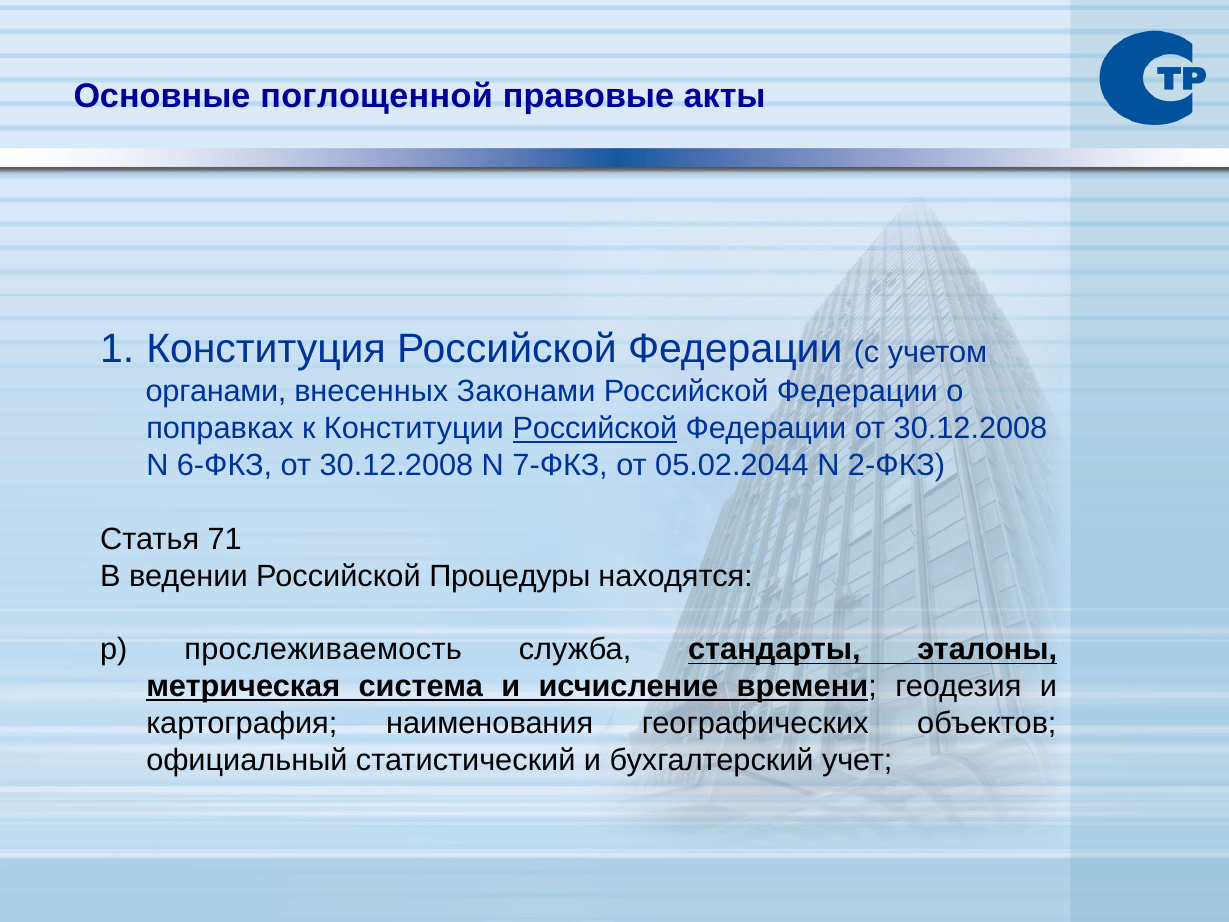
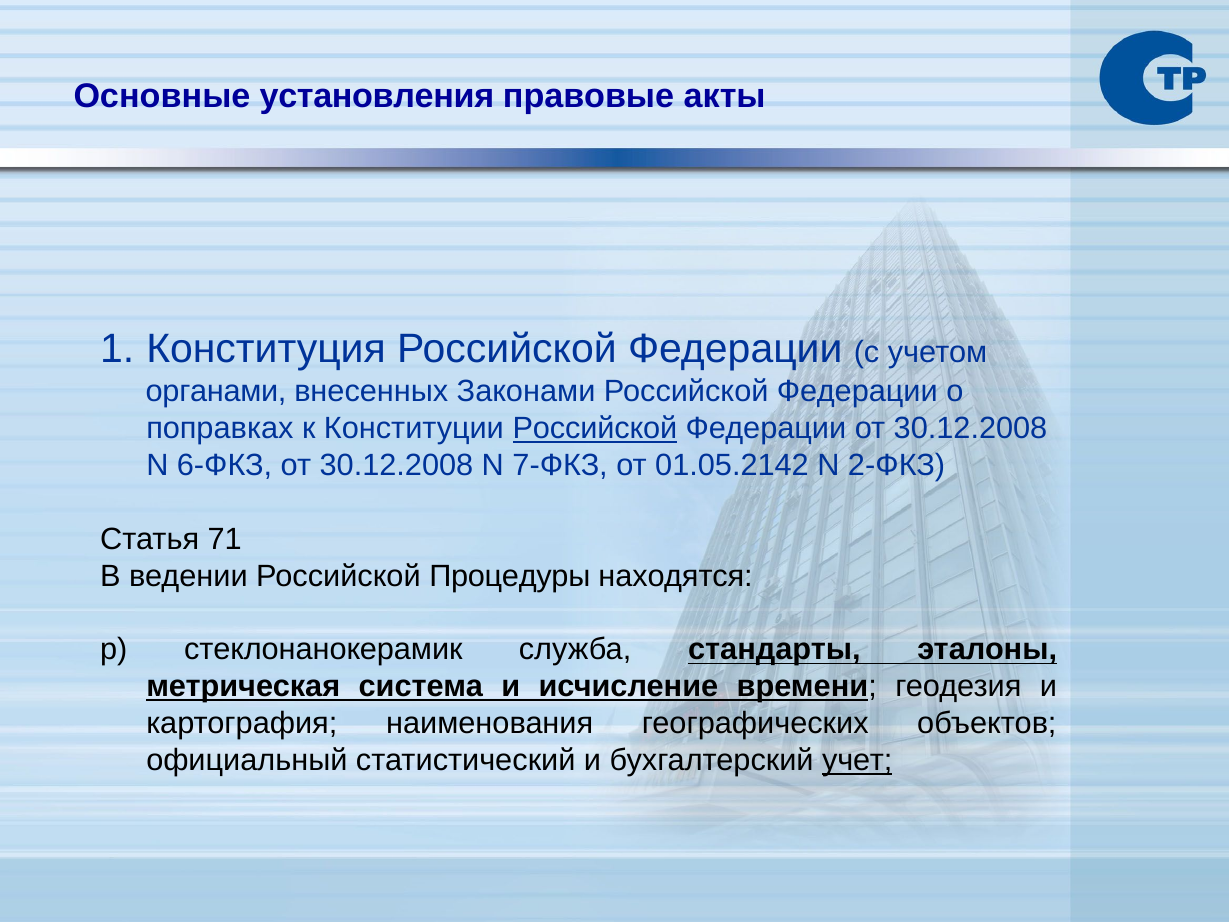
поглощенной: поглощенной -> установления (377, 96)
05.02.2044: 05.02.2044 -> 01.05.2142 (732, 465)
прослеживаемость: прослеживаемость -> стеклонанокерамик (323, 650)
учет underline: none -> present (857, 760)
